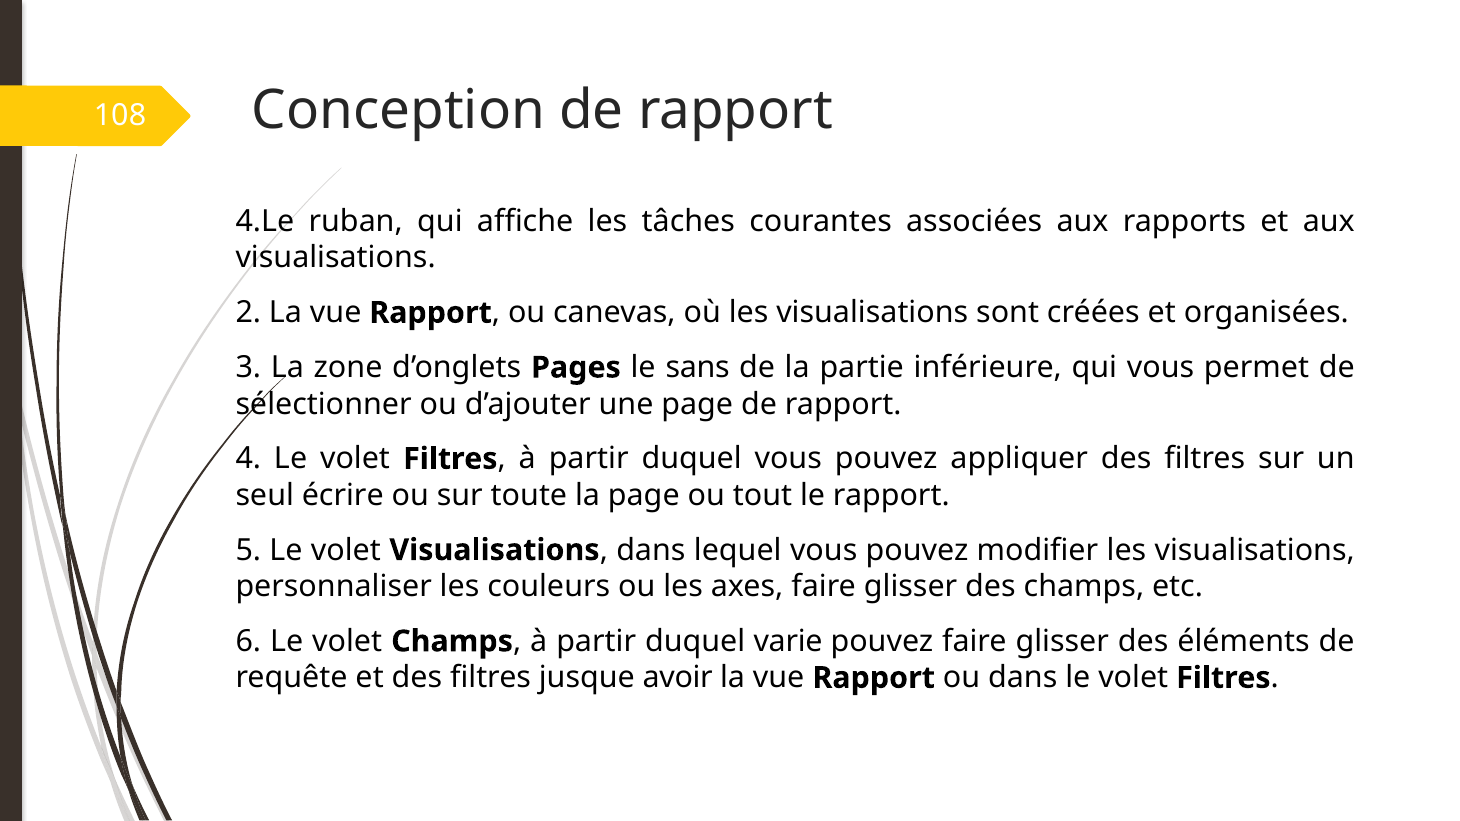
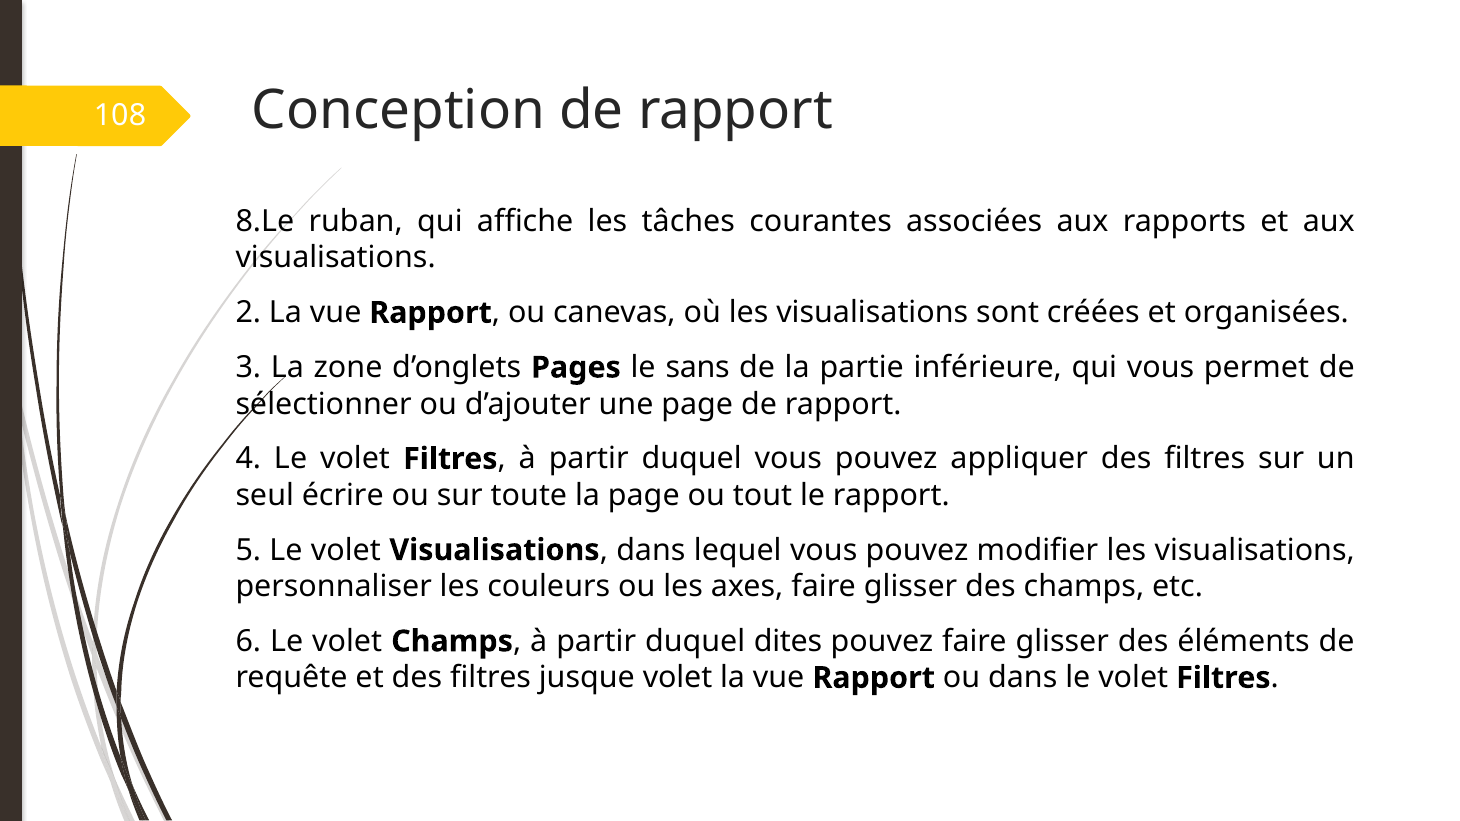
4.Le: 4.Le -> 8.Le (265, 221)
varie: varie -> dites (788, 642)
jusque avoir: avoir -> volet (678, 678)
